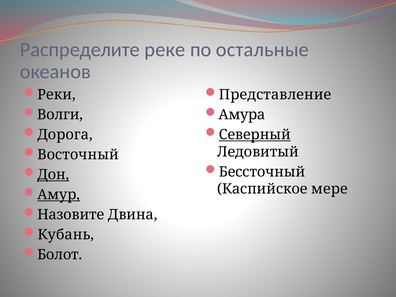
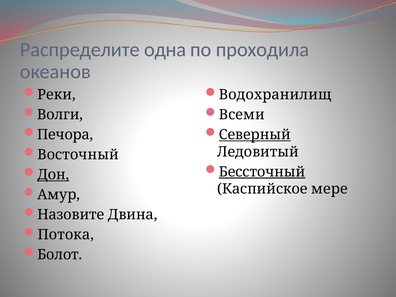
реке: реке -> одна (165, 50)
остальные: остальные -> проходила (263, 50)
Представление: Представление -> Водохранилищ (275, 95)
Амура: Амура -> Всеми (242, 115)
Дорога: Дорога -> Печора (65, 135)
Бессточный underline: none -> present (262, 172)
Амур underline: present -> none (59, 195)
Кубань: Кубань -> Потока (66, 235)
